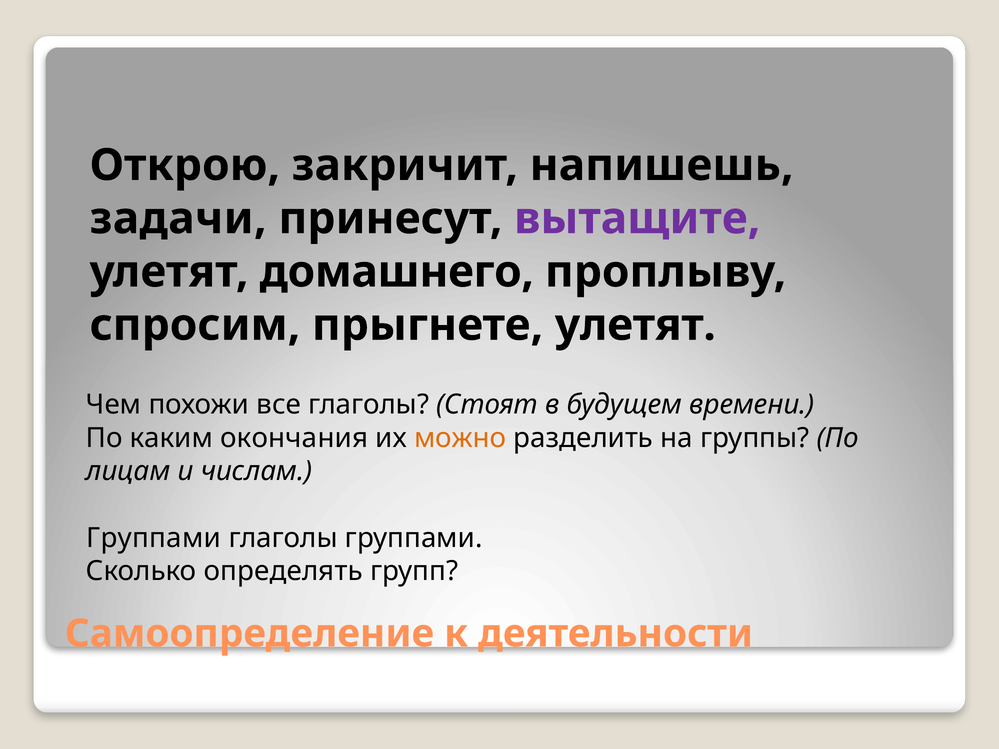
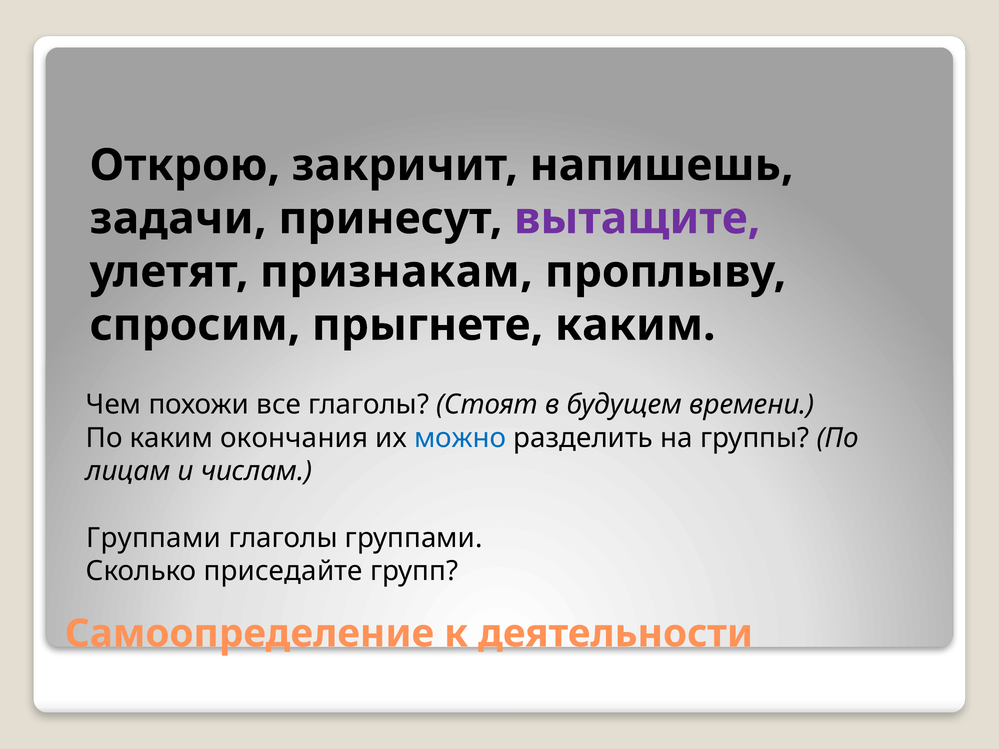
домашнего: домашнего -> признакам (396, 272)
прыгнете улетят: улетят -> каким (635, 325)
можно colour: orange -> blue (460, 438)
определять: определять -> приседайте (283, 571)
